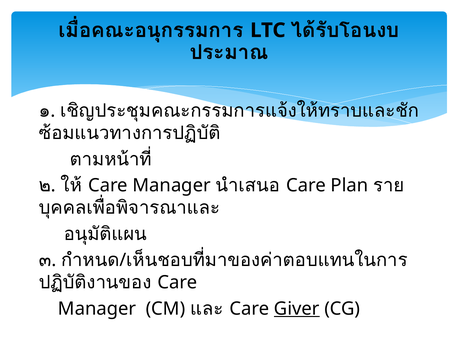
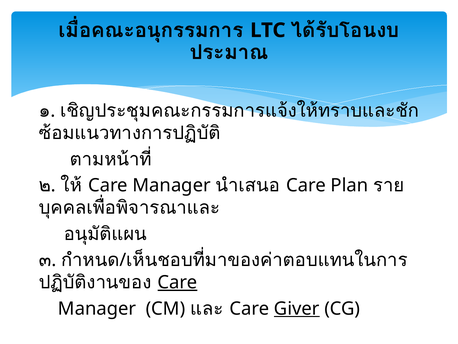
Care underline: none -> present (177, 282)
